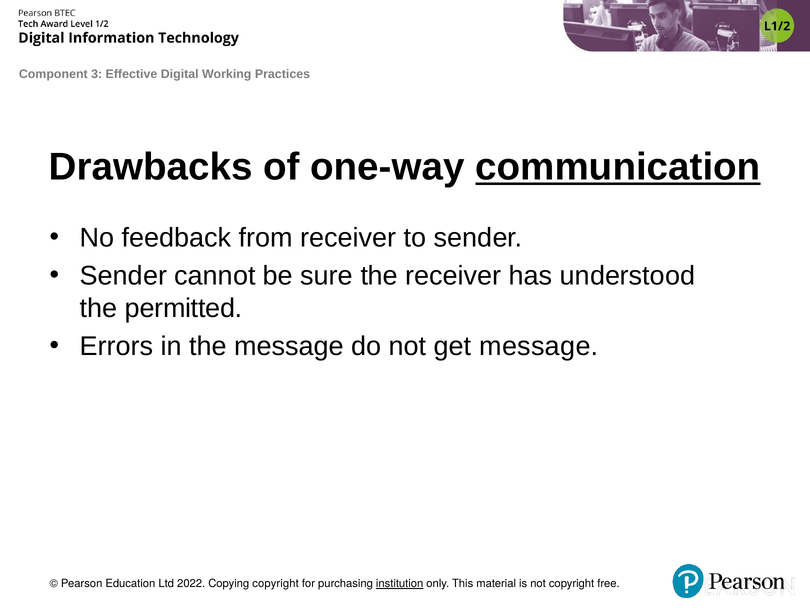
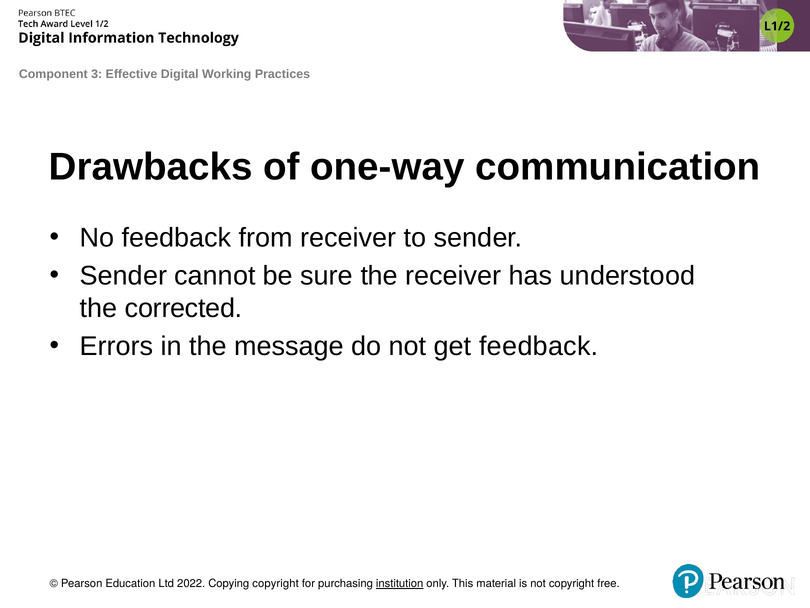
communication underline: present -> none (618, 167)
permitted: permitted -> corrected (184, 308)
get message: message -> feedback (539, 346)
